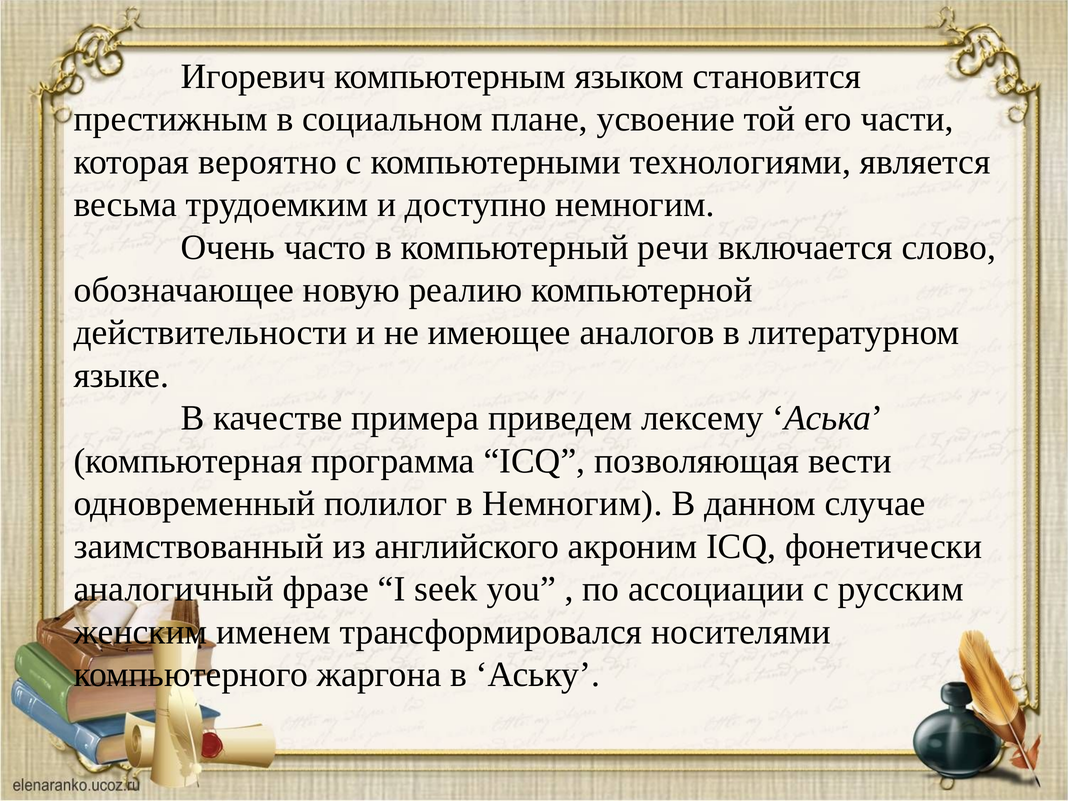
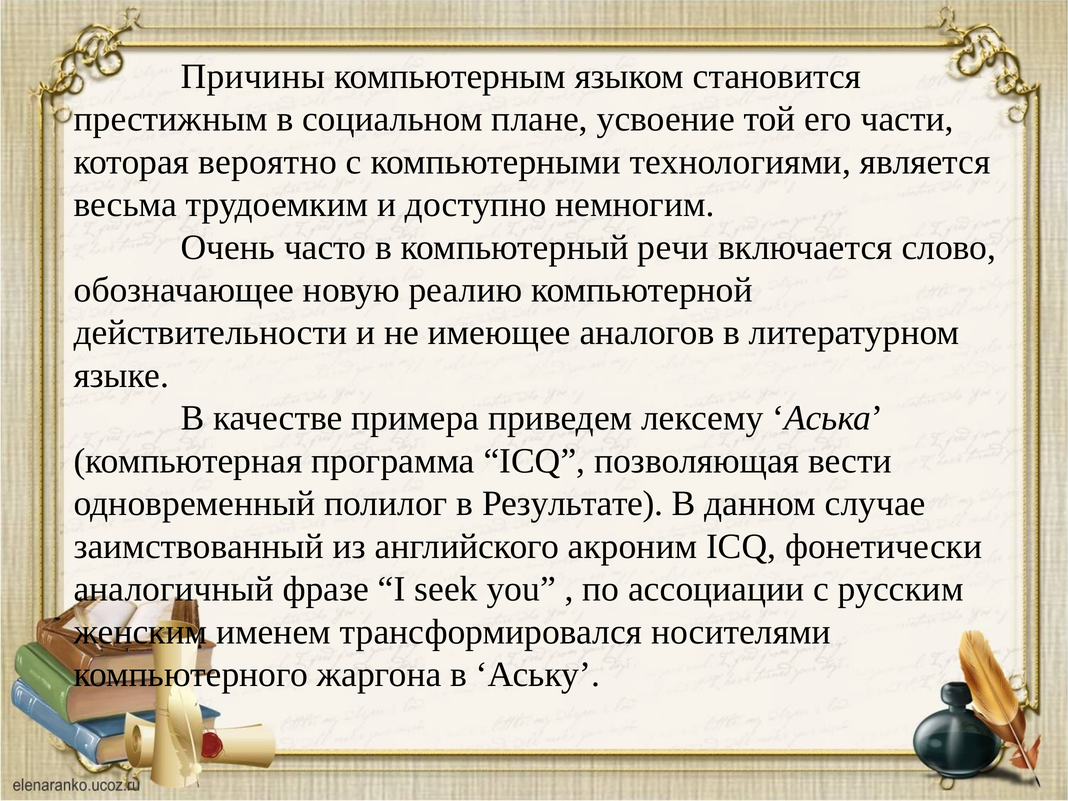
Игоревич: Игоревич -> Причины (253, 76)
в Немногим: Немногим -> Результате (573, 504)
